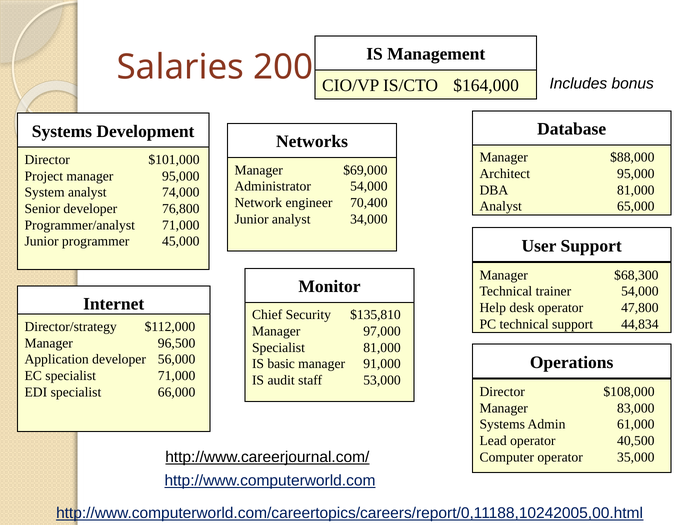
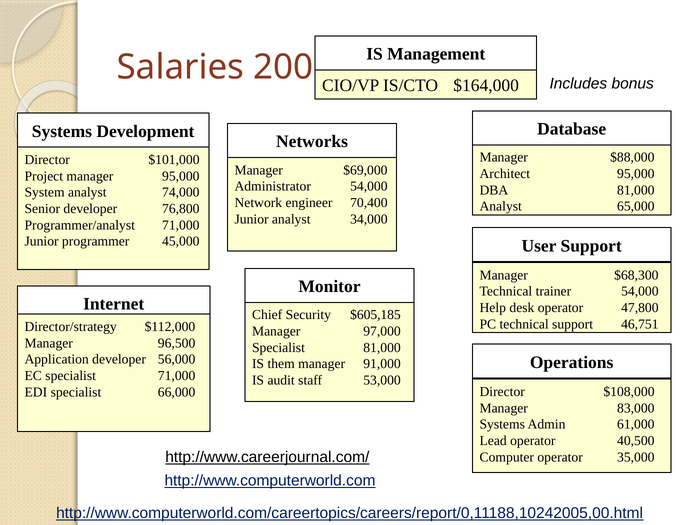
$135,810: $135,810 -> $605,185 (375, 315)
44,834: 44,834 -> 46,751 (640, 324)
basic: basic -> them (281, 364)
